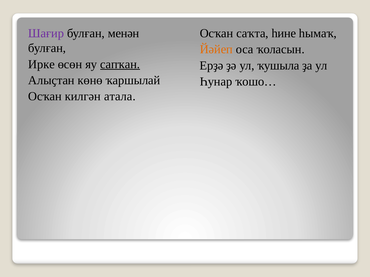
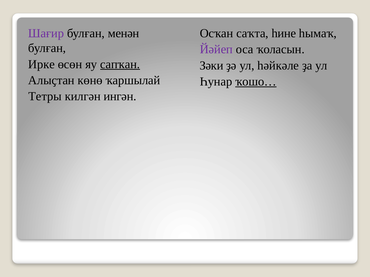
Йәйеп colour: orange -> purple (216, 50)
Ерҙә: Ерҙә -> Зәки (211, 66)
ҡушыла: ҡушыла -> һәйкәле (278, 66)
ҡошо… underline: none -> present (256, 82)
Осҡан: Осҡан -> Тетры (45, 96)
атала: атала -> ингән (120, 96)
